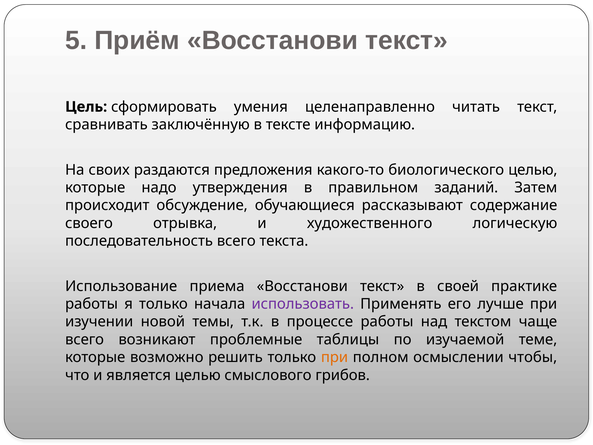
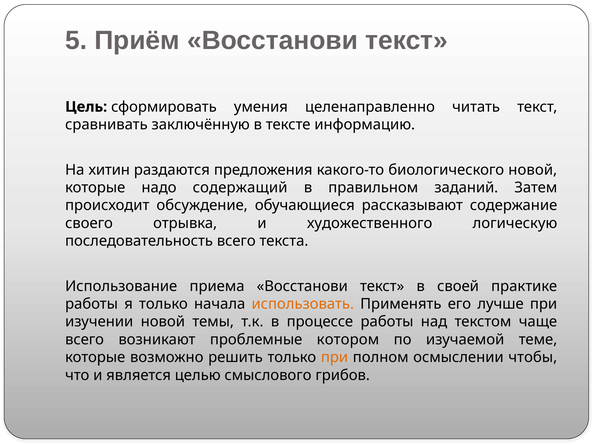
своих: своих -> хитин (109, 170)
биологического целью: целью -> новой (533, 170)
утверждения: утверждения -> содержащий (240, 187)
использовать colour: purple -> orange (303, 304)
таблицы: таблицы -> котором (348, 339)
